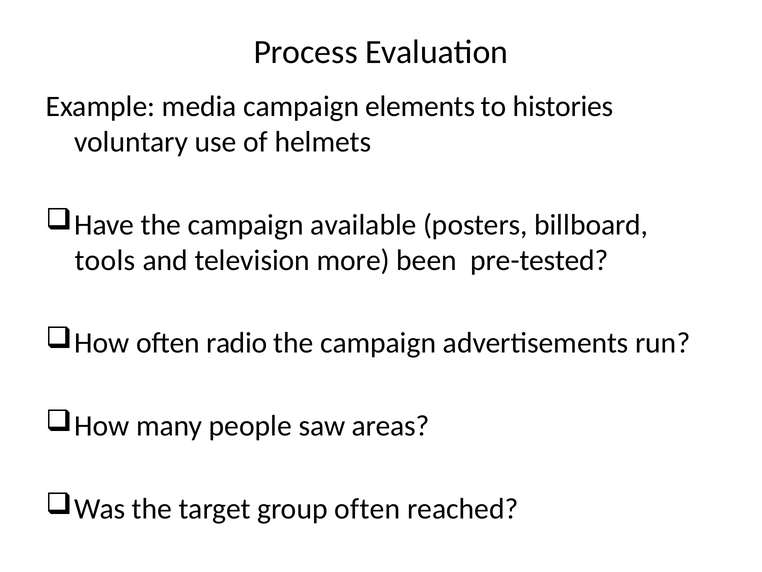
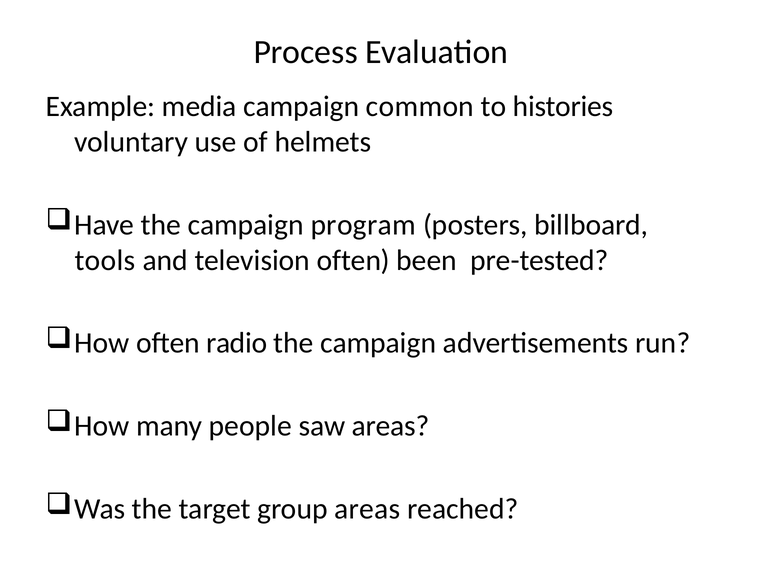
elements: elements -> common (420, 106)
available: available -> program (363, 225)
television more: more -> often (353, 260)
group often: often -> areas (367, 509)
